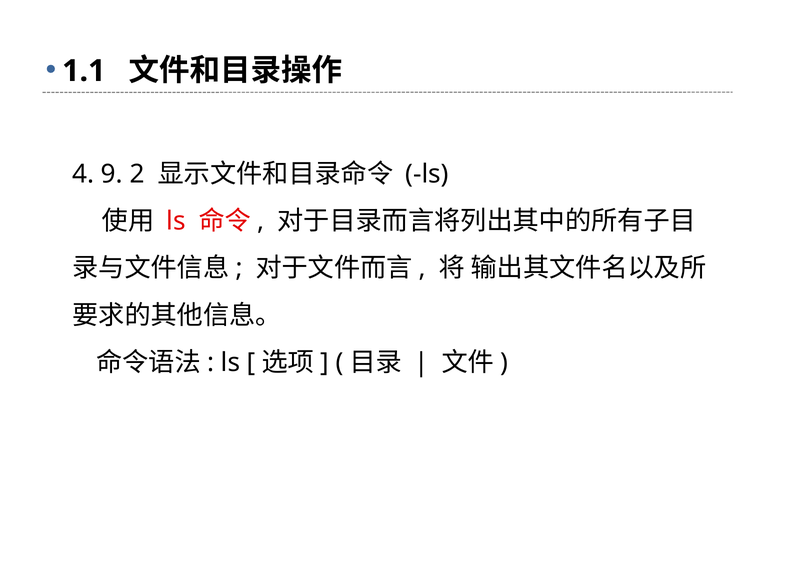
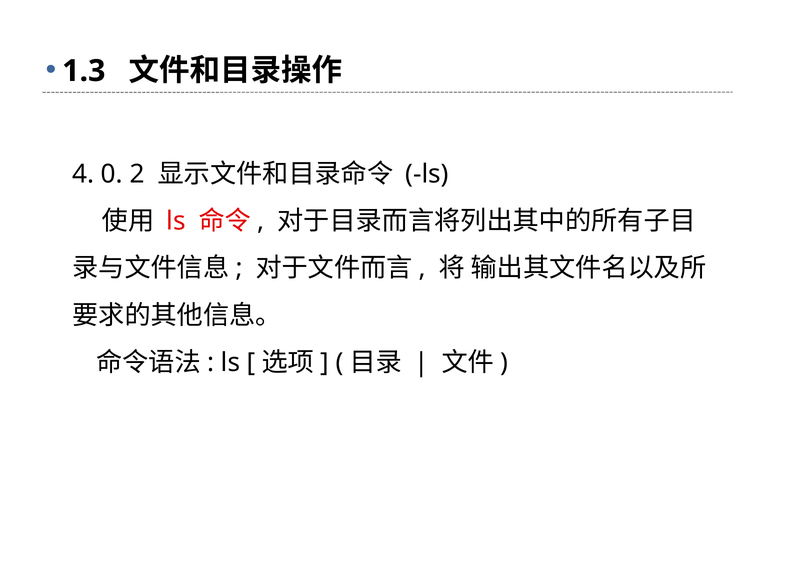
1.1: 1.1 -> 1.3 (84, 71)
9: 9 -> 0 (112, 174)
